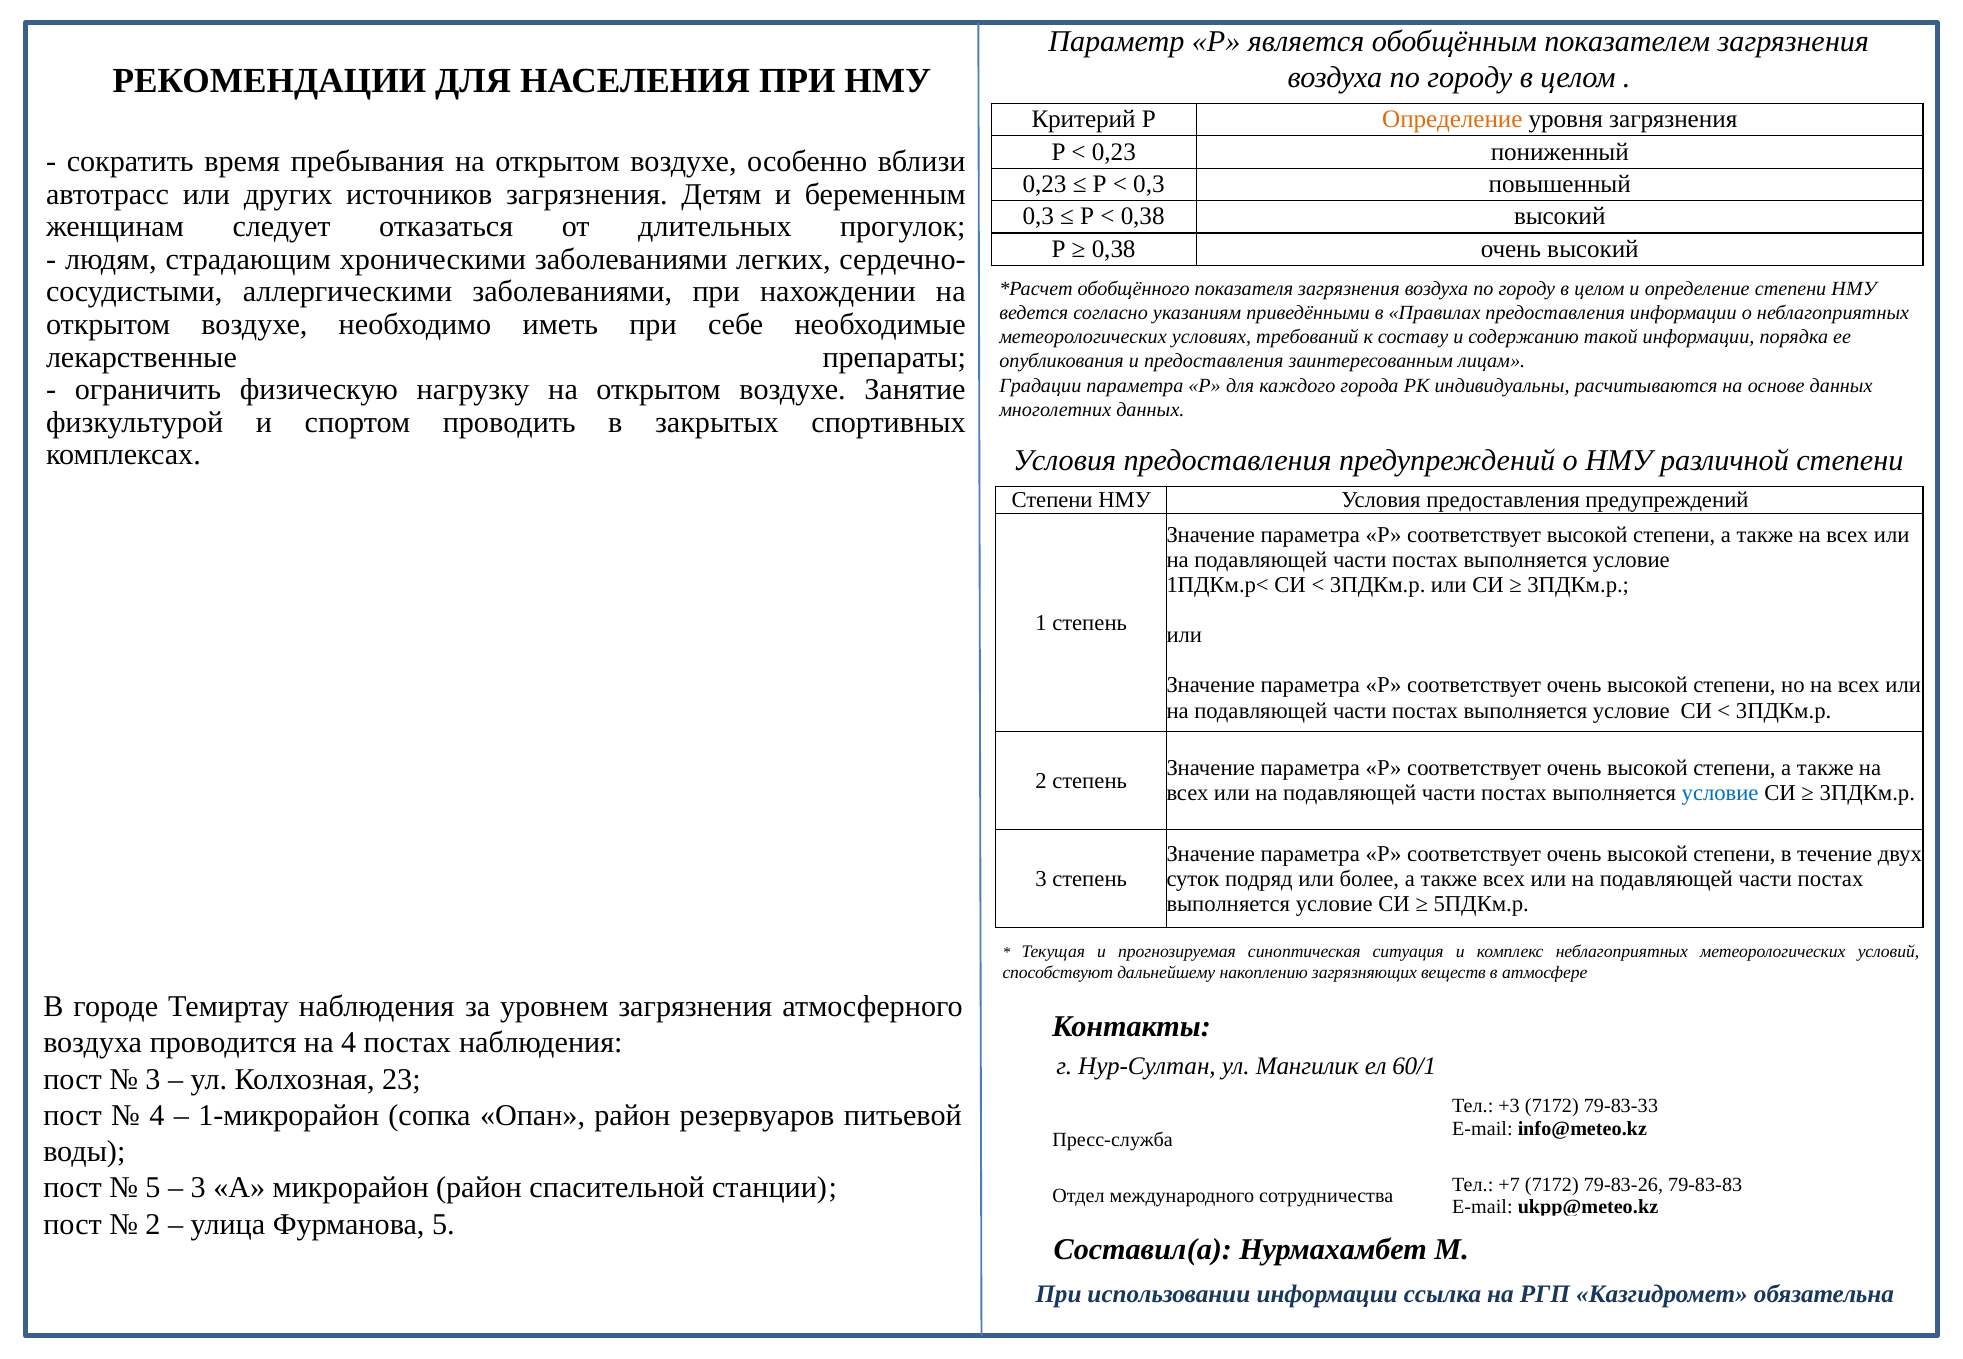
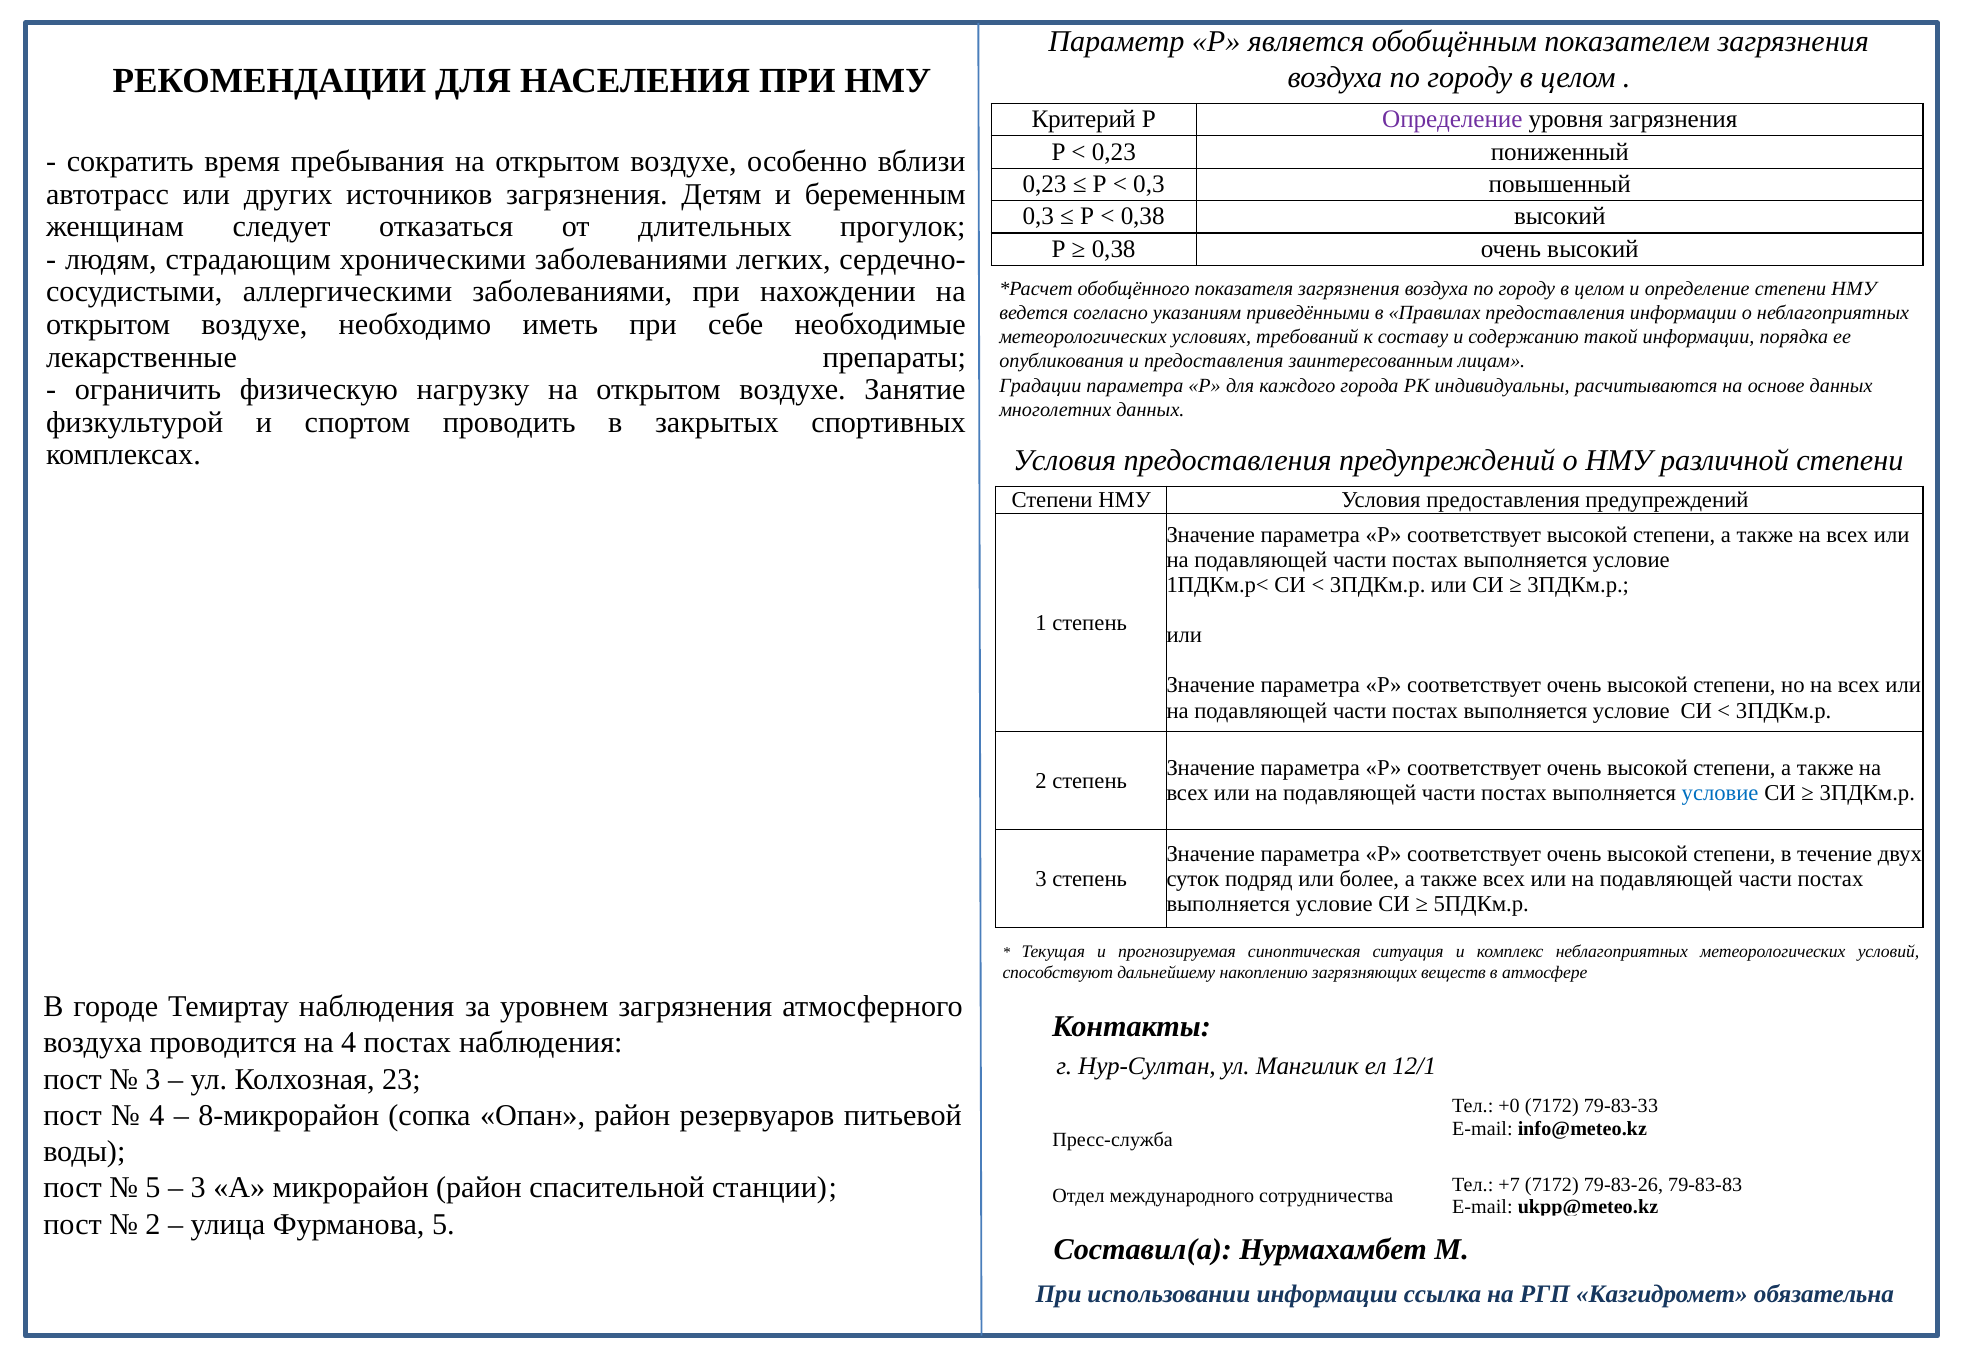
Определение colour: orange -> purple (1452, 119)
60/1: 60/1 -> 12/1 (1414, 1067)
+3: +3 -> +0 (1509, 1106)
1-микрорайон: 1-микрорайон -> 8-микрорайон (289, 1115)
